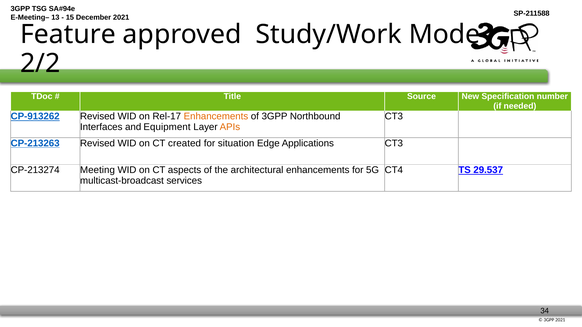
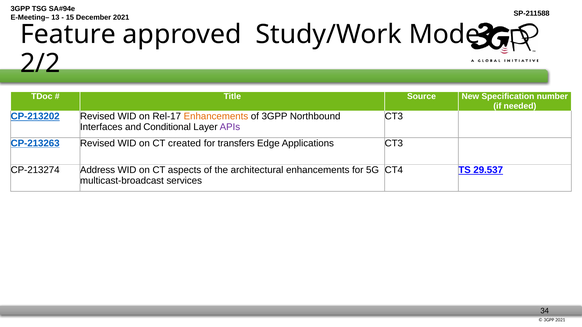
CP-913262: CP-913262 -> CP-213202 (35, 116)
Equipment: Equipment -> Conditional (167, 127)
APIs colour: orange -> purple (230, 127)
situation: situation -> transfers (236, 143)
Meeting: Meeting -> Address (98, 170)
